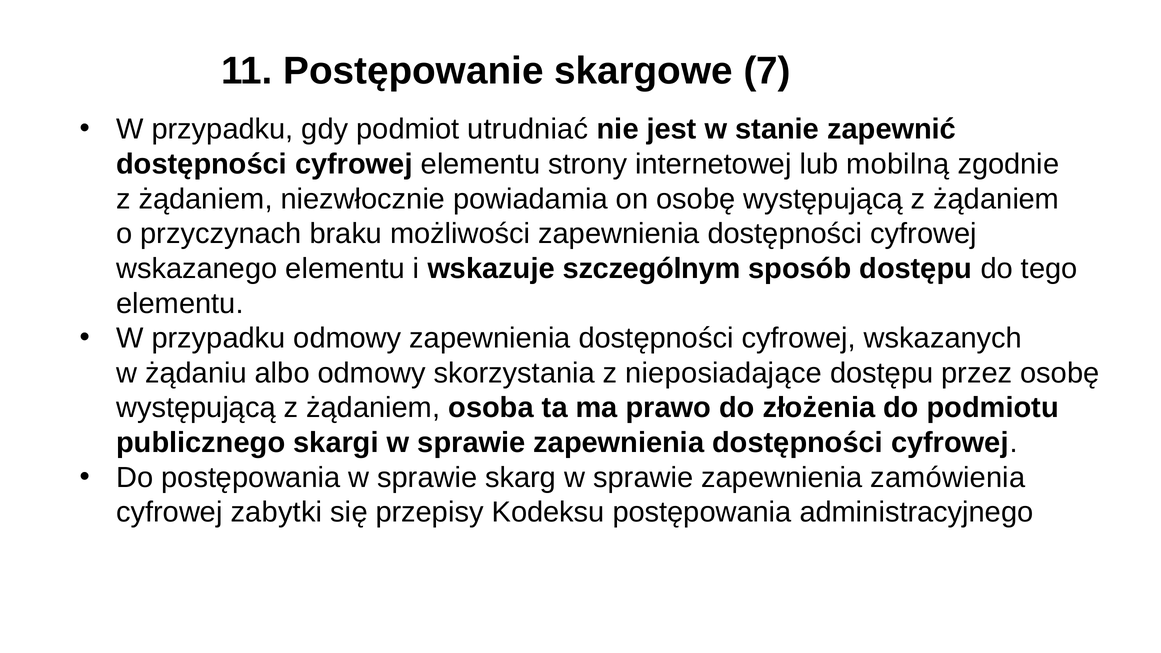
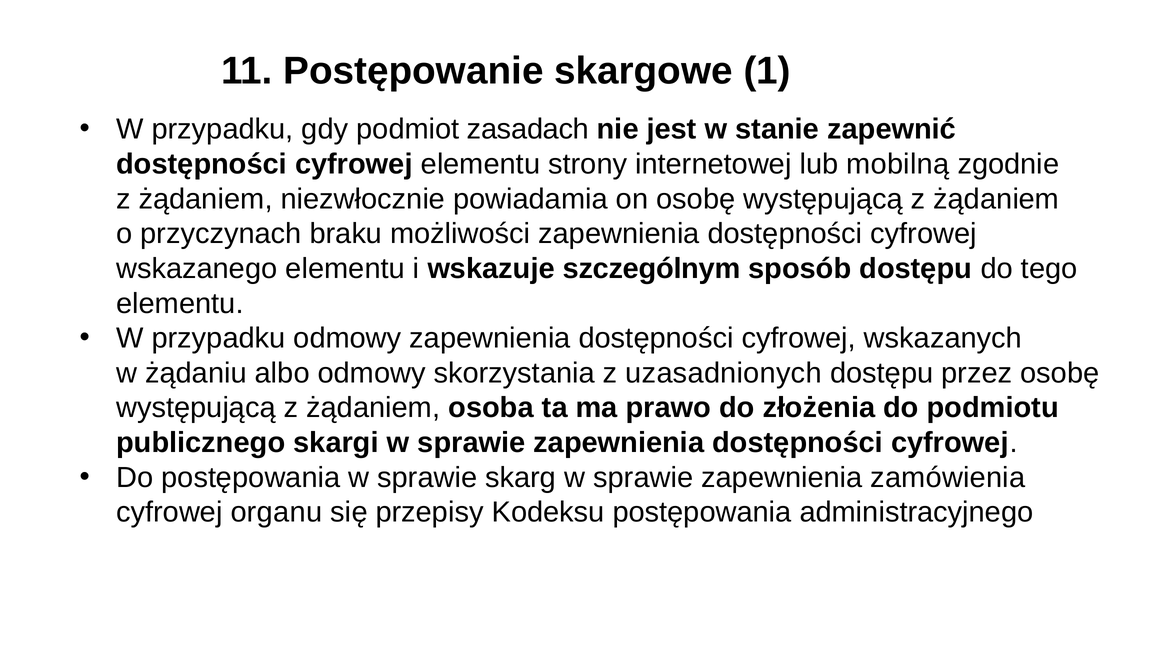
7: 7 -> 1 (767, 71)
utrudniać: utrudniać -> zasadach (528, 129)
nieposiadające: nieposiadające -> uzasadnionych (724, 373)
zabytki: zabytki -> organu (276, 512)
